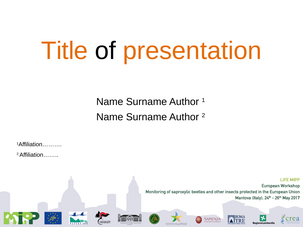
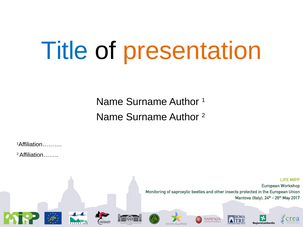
Title colour: orange -> blue (65, 51)
